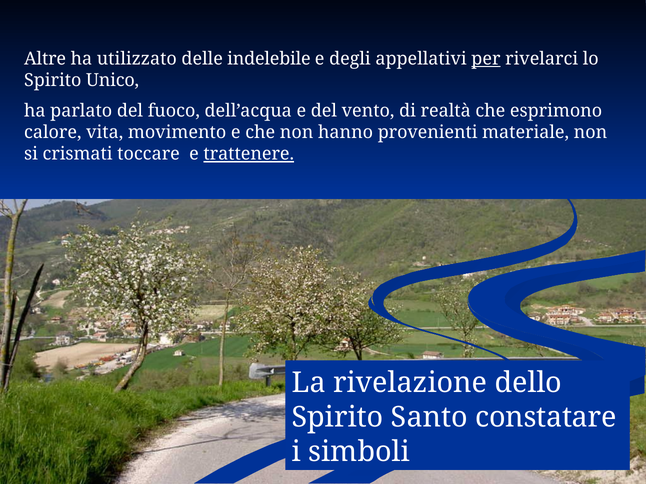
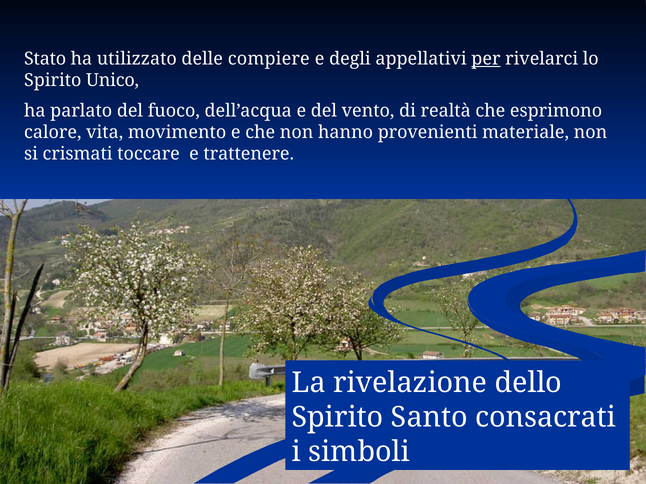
Altre: Altre -> Stato (45, 59)
indelebile: indelebile -> compiere (269, 59)
trattenere underline: present -> none (249, 154)
constatare: constatare -> consacrati (546, 418)
